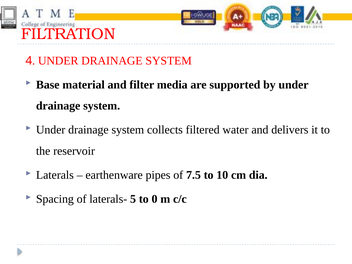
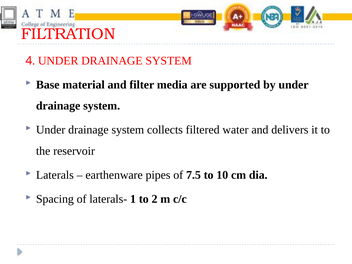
5: 5 -> 1 (133, 199)
0: 0 -> 2 (155, 199)
